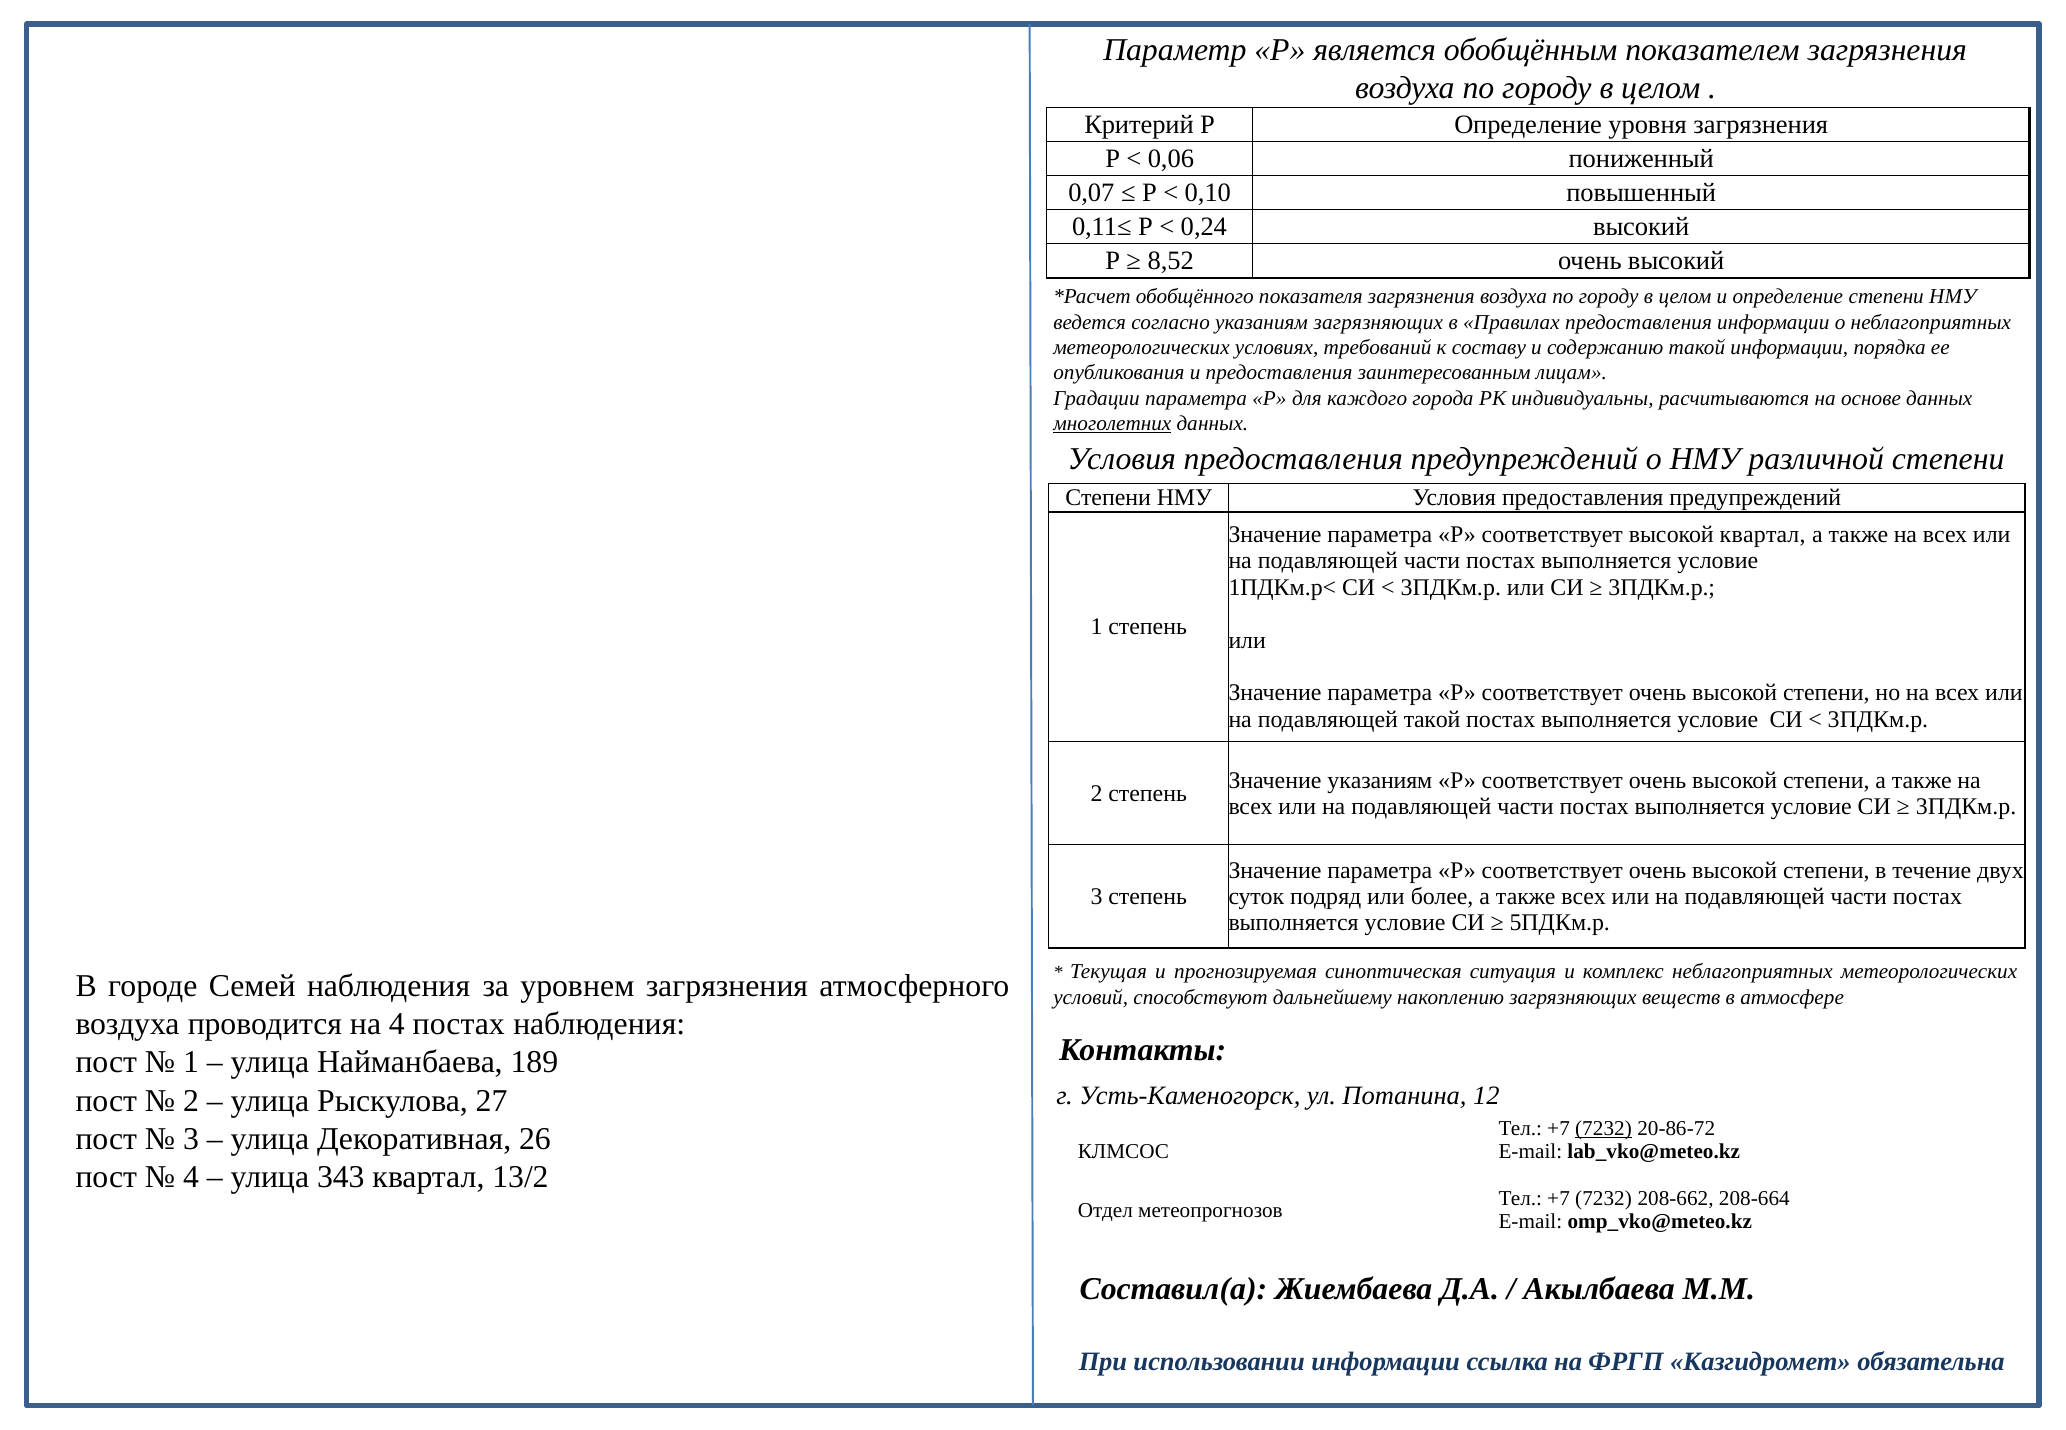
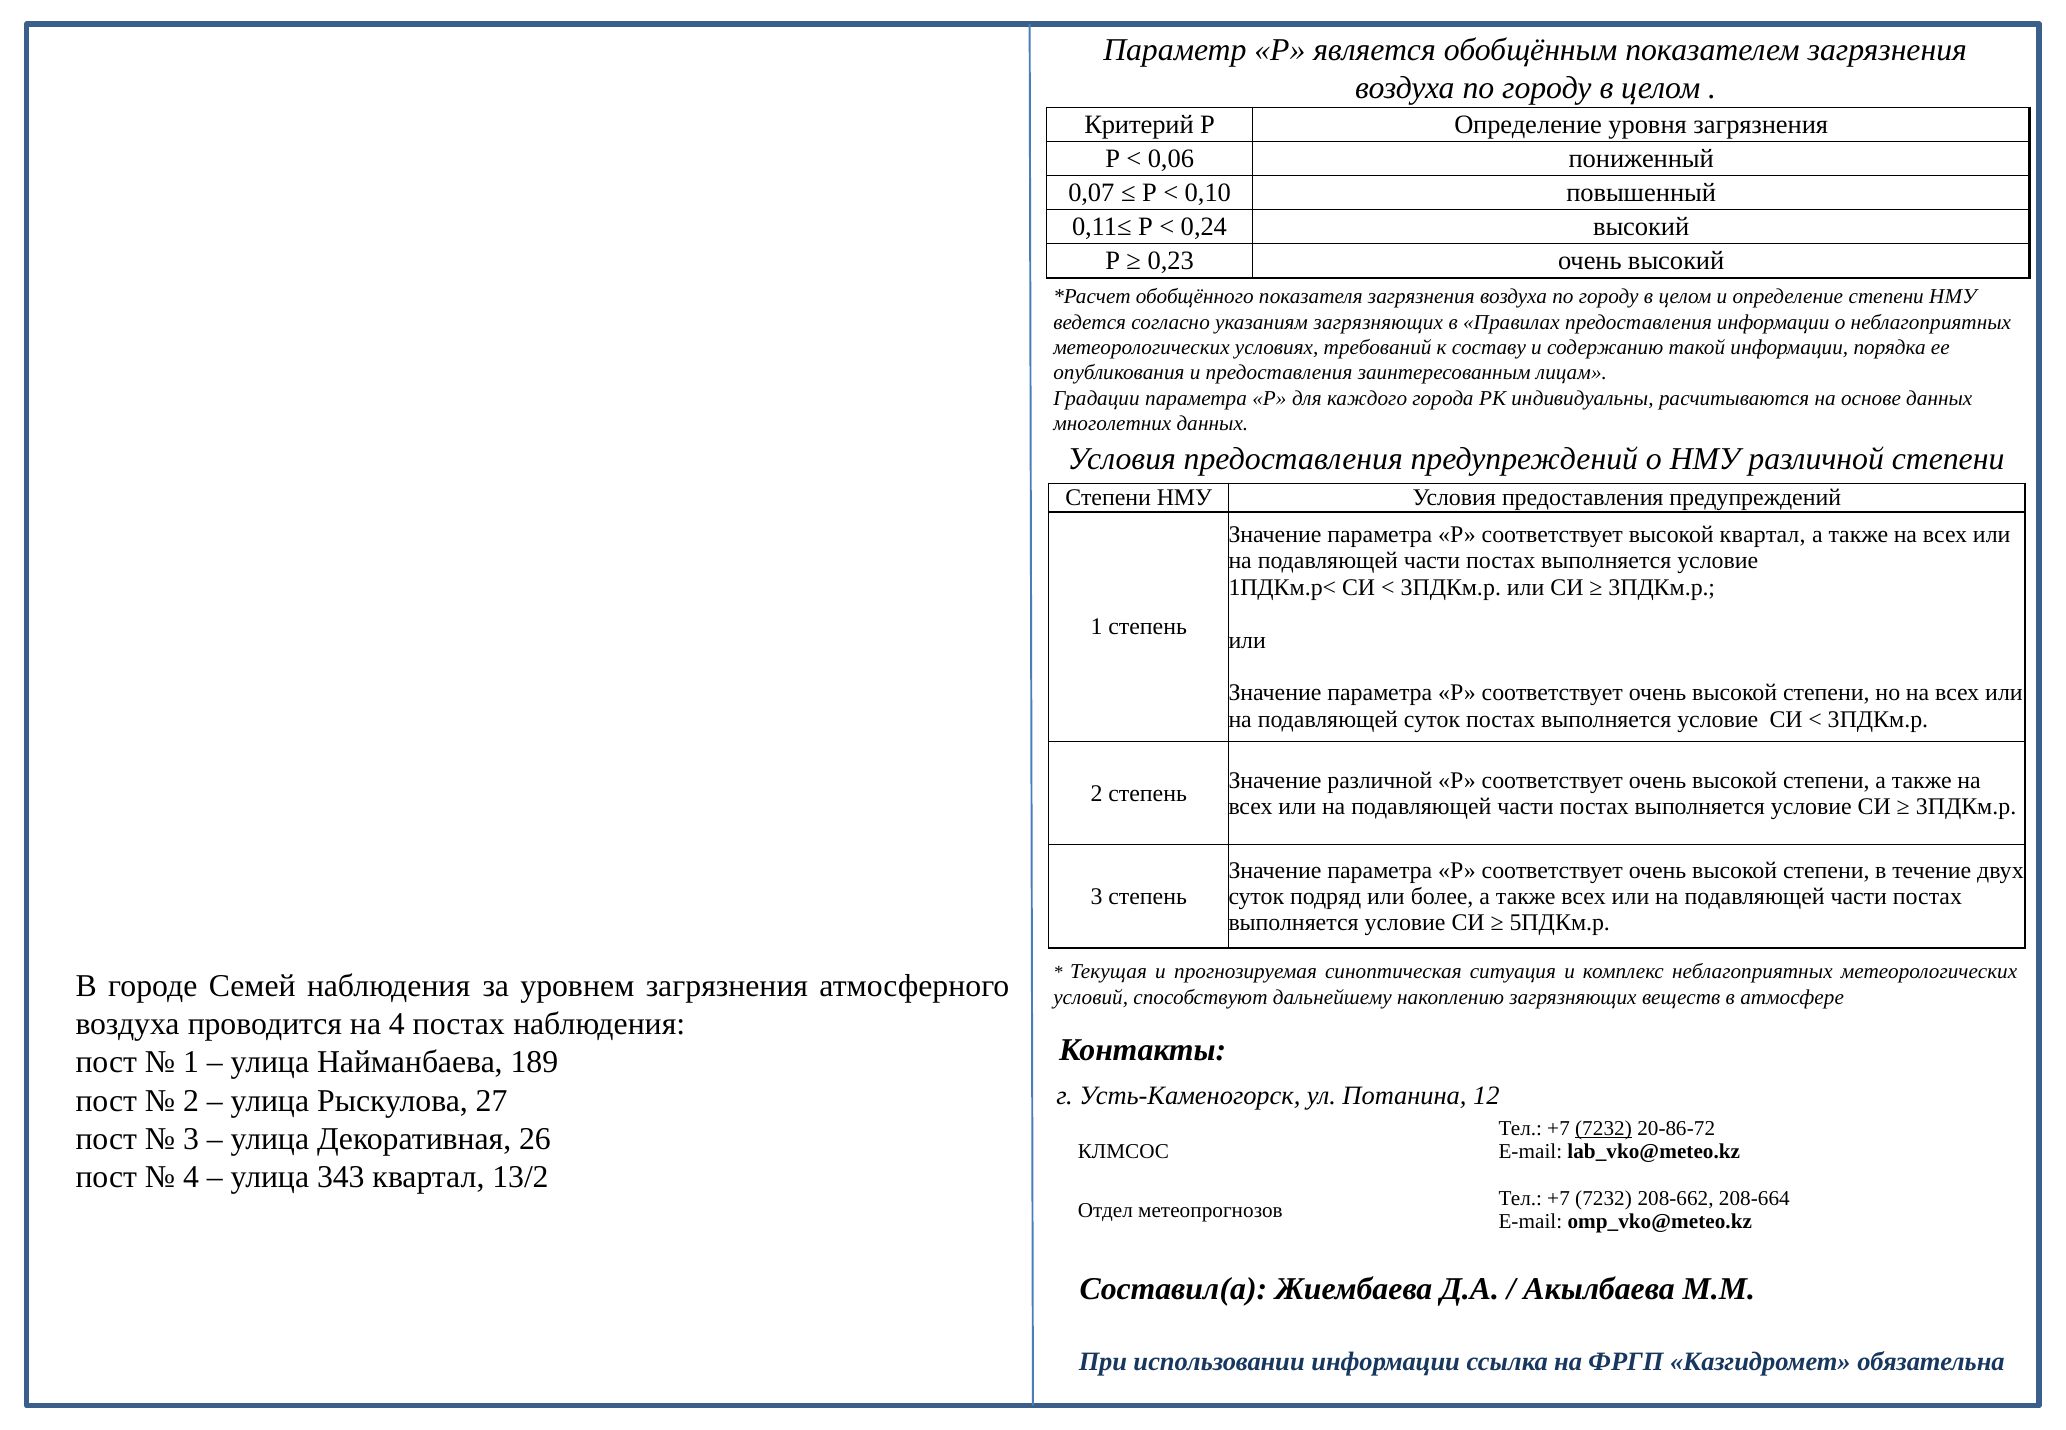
8,52: 8,52 -> 0,23 (1171, 261)
многолетних underline: present -> none (1112, 424)
подавляющей такой: такой -> суток (1432, 720)
Значение указаниям: указаниям -> различной (1380, 780)
